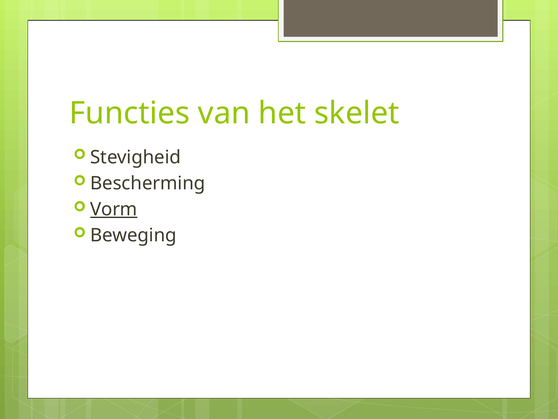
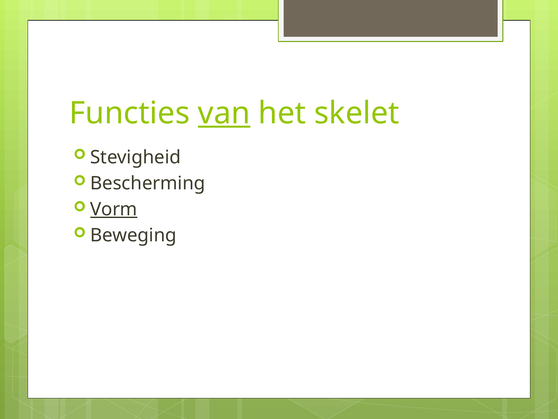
van underline: none -> present (224, 113)
